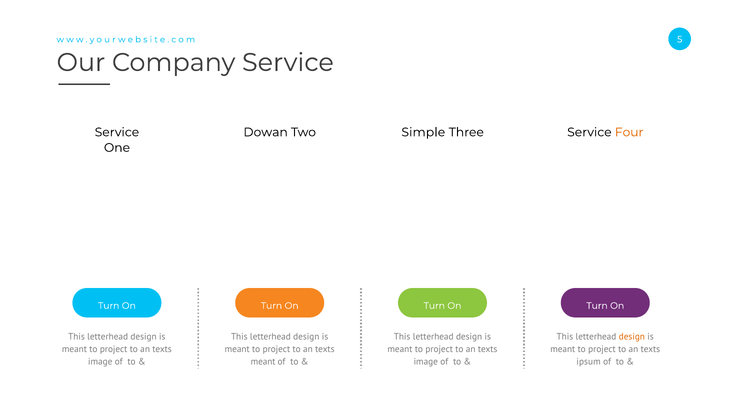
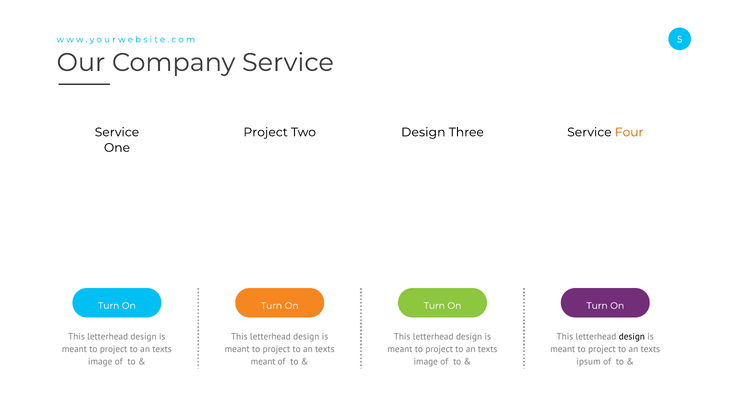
Dowan: Dowan -> Project (266, 132)
Two Simple: Simple -> Design (423, 132)
design colour: orange -> black (632, 336)
